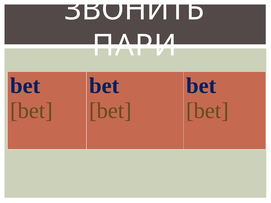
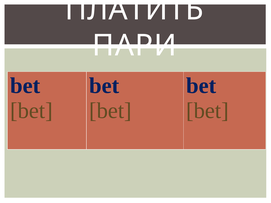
ЗВОНИТЬ: ЗВОНИТЬ -> ПЛАТИТЬ (134, 10)
